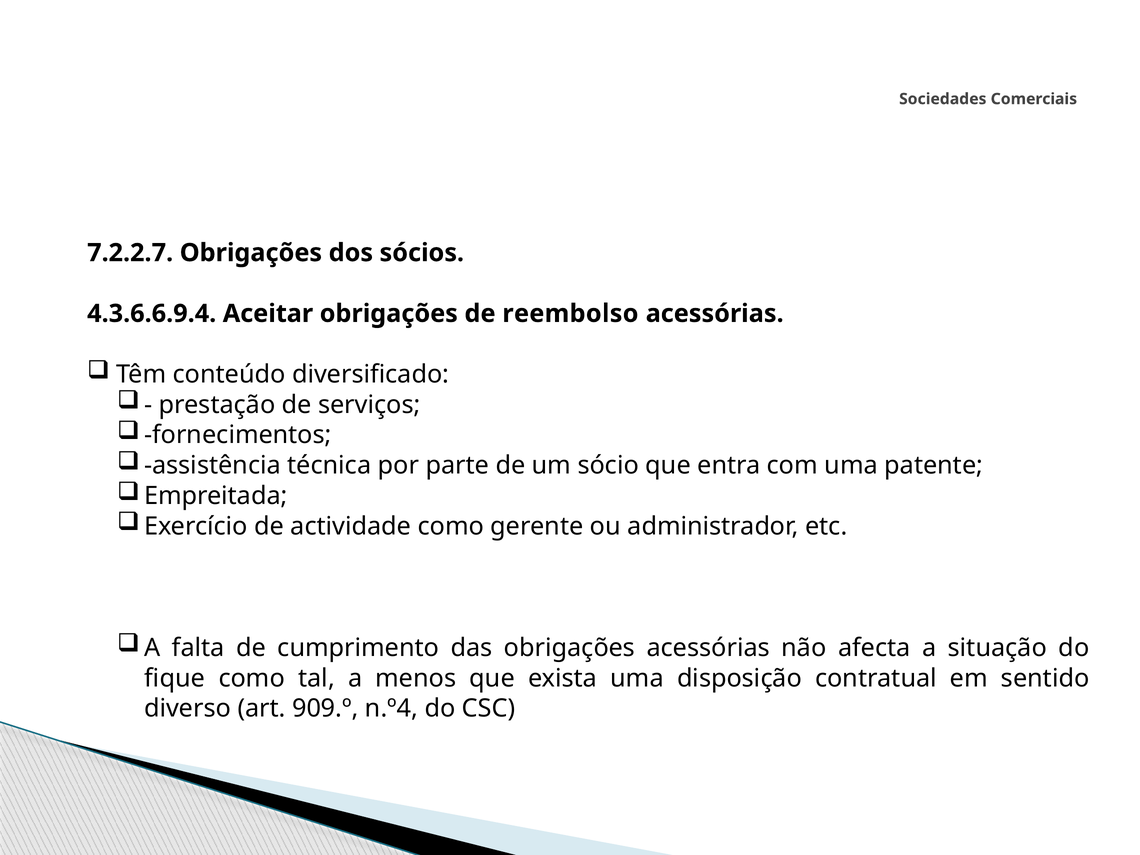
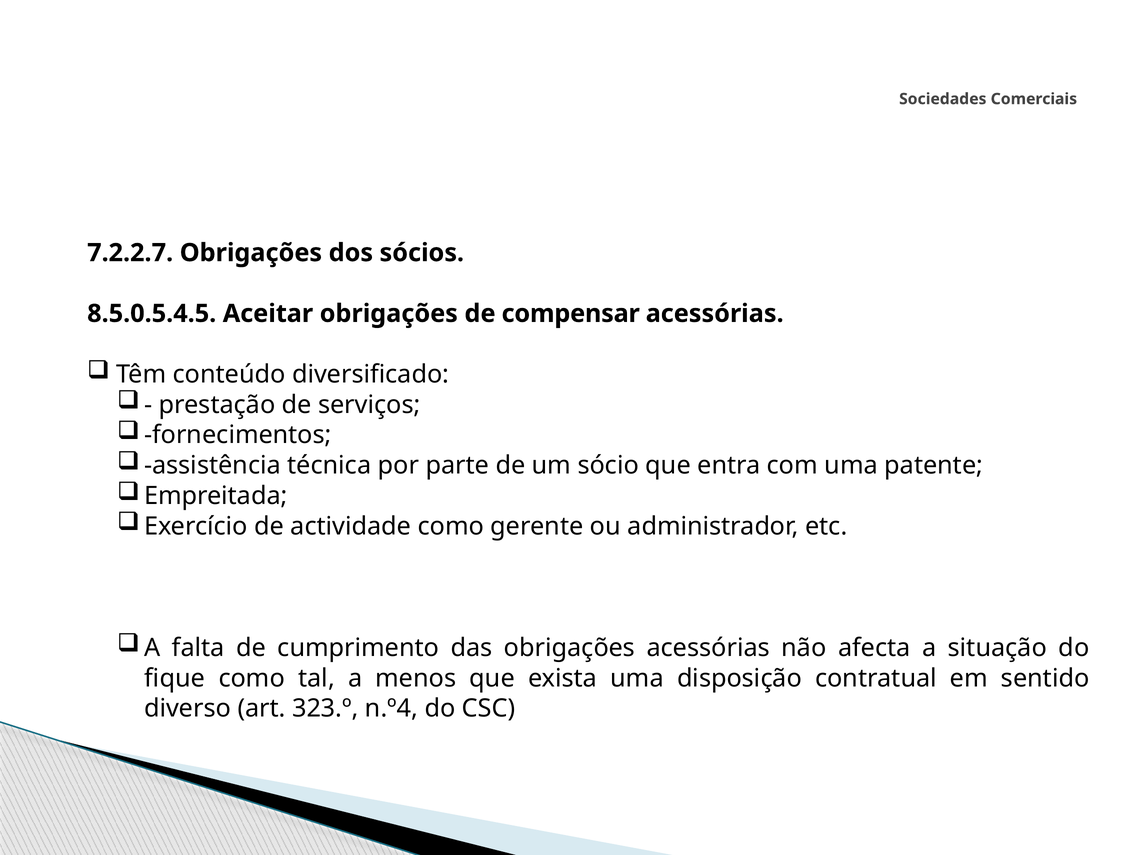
4.3.6.6.9.4: 4.3.6.6.9.4 -> 8.5.0.5.4.5 (152, 314)
reembolso: reembolso -> compensar (571, 314)
909.º: 909.º -> 323.º (325, 709)
